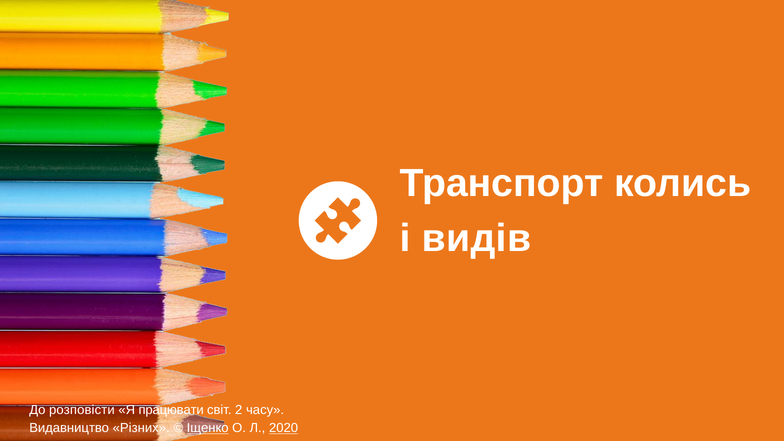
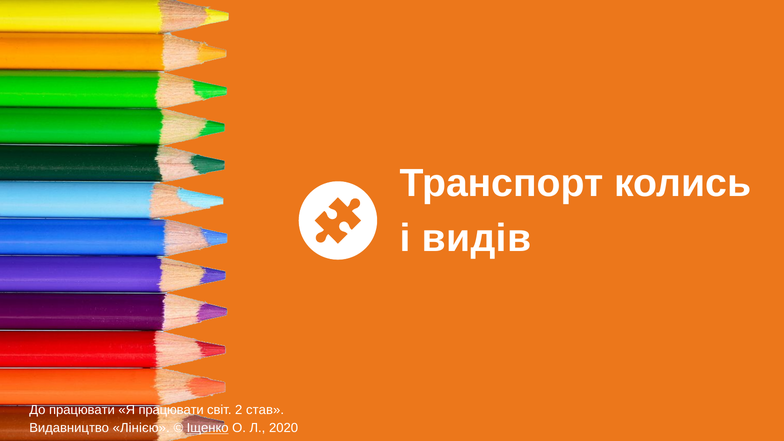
До розповісти: розповісти -> працювати (82, 410)
часу: часу -> став (265, 410)
Різних: Різних -> Лінією (141, 428)
2020 underline: present -> none (284, 428)
